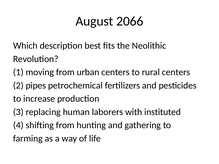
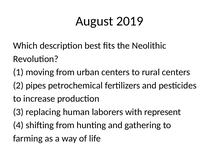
2066: 2066 -> 2019 (130, 21)
instituted: instituted -> represent (163, 112)
